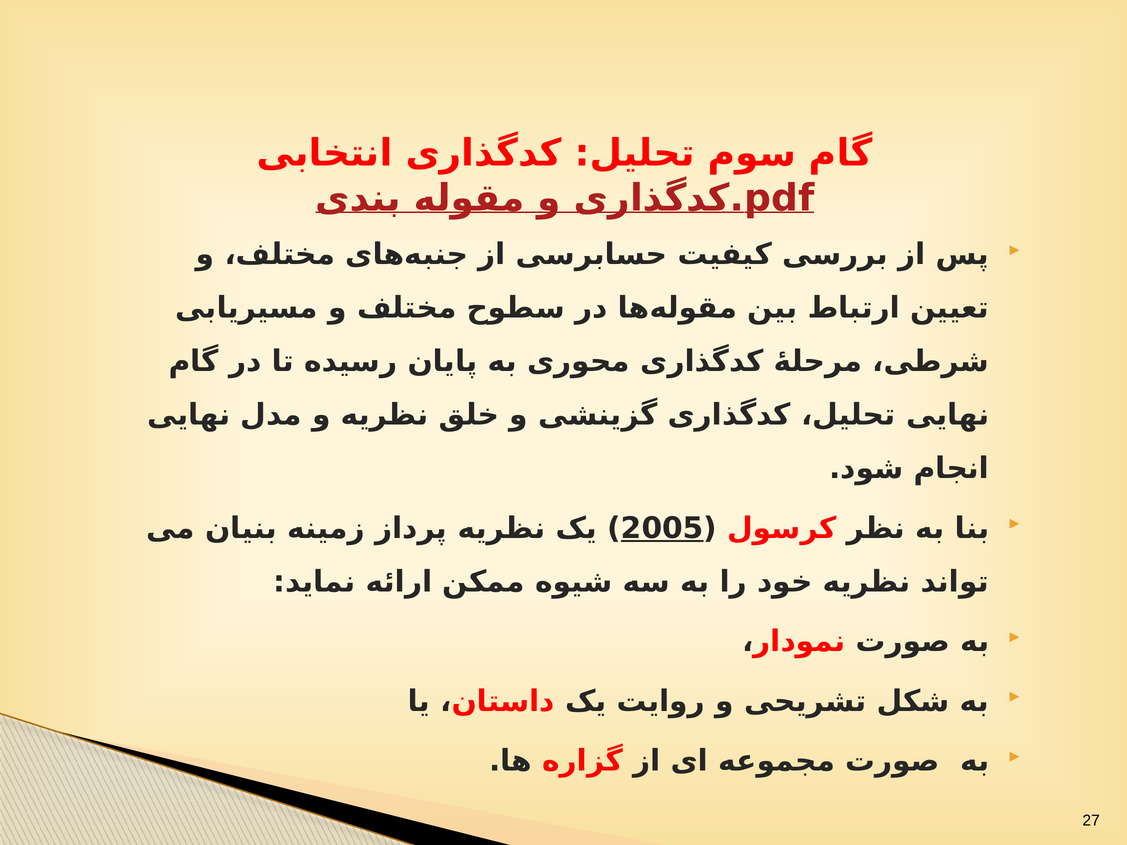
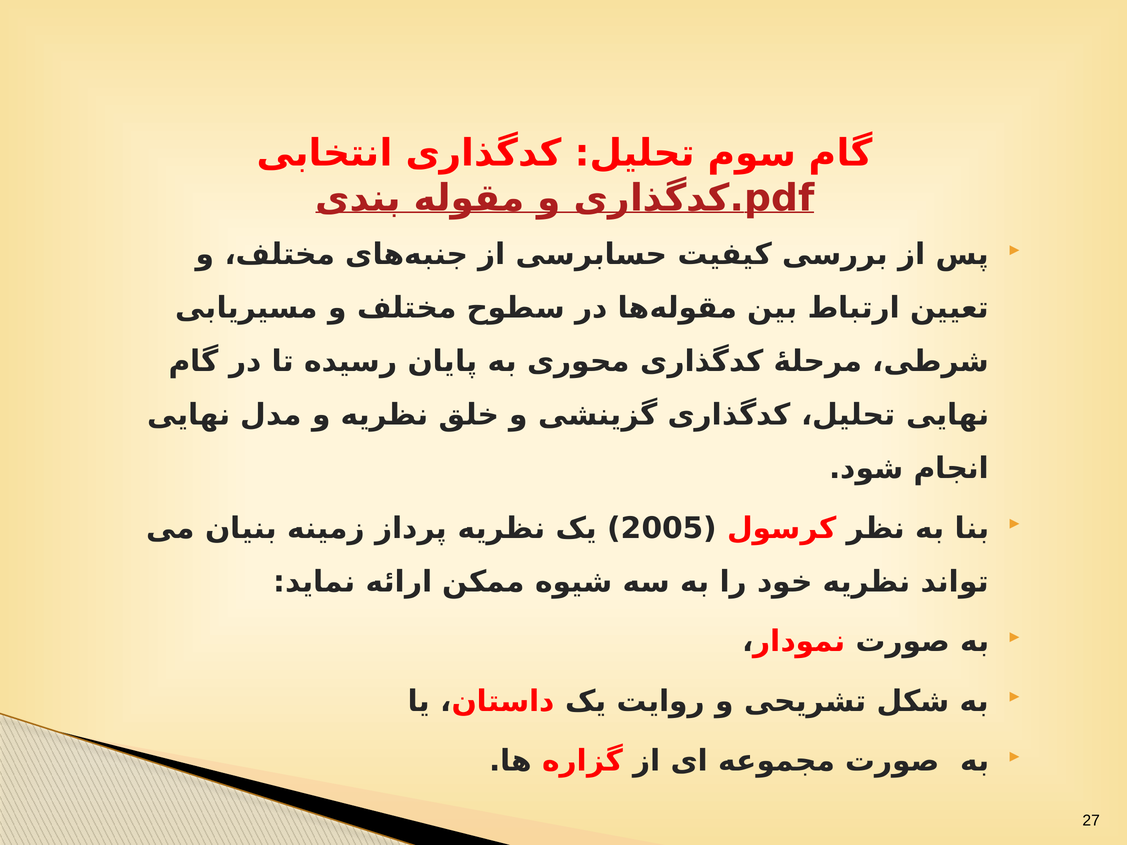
2005 underline: present -> none (662, 528)
